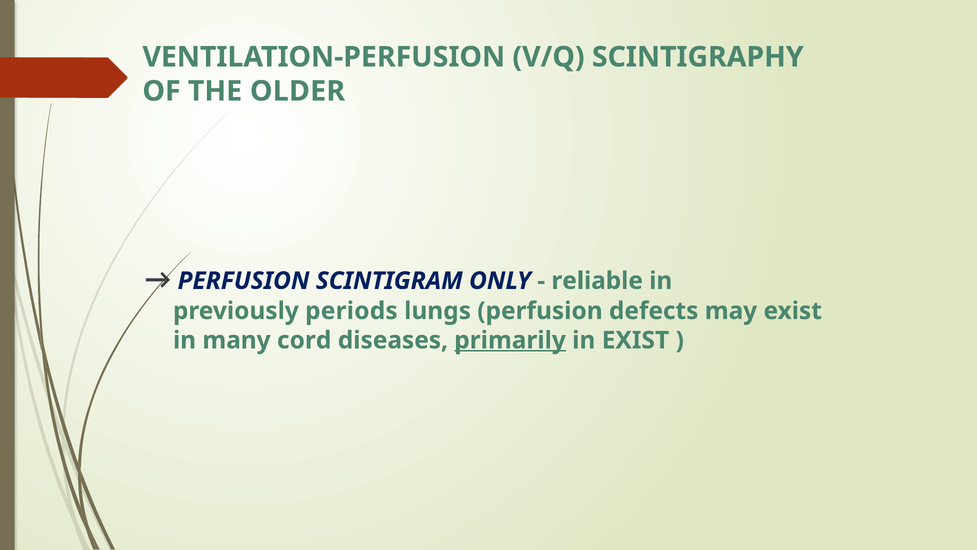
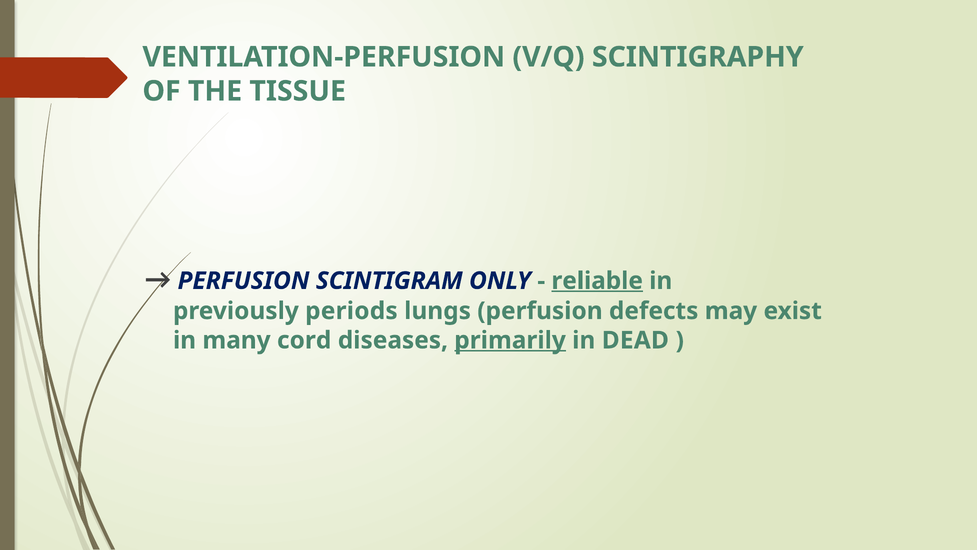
OLDER: OLDER -> TISSUE (298, 91)
reliable underline: none -> present (597, 281)
in EXIST: EXIST -> DEAD (635, 340)
